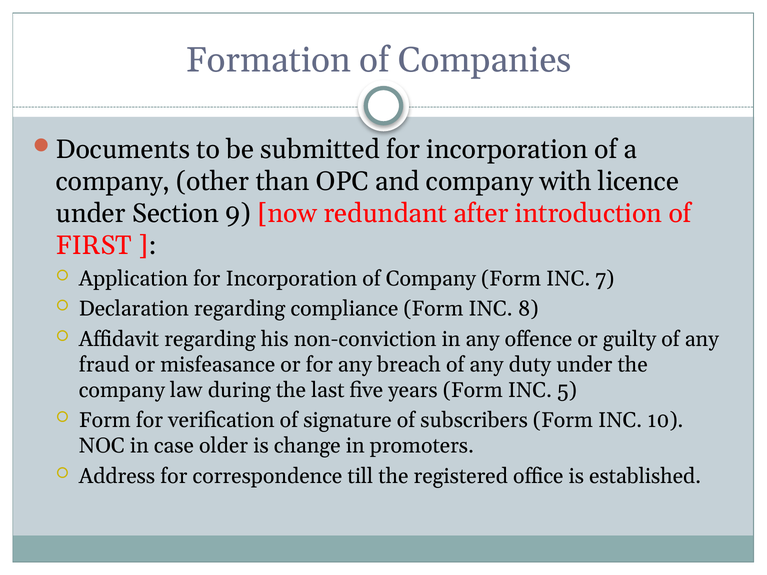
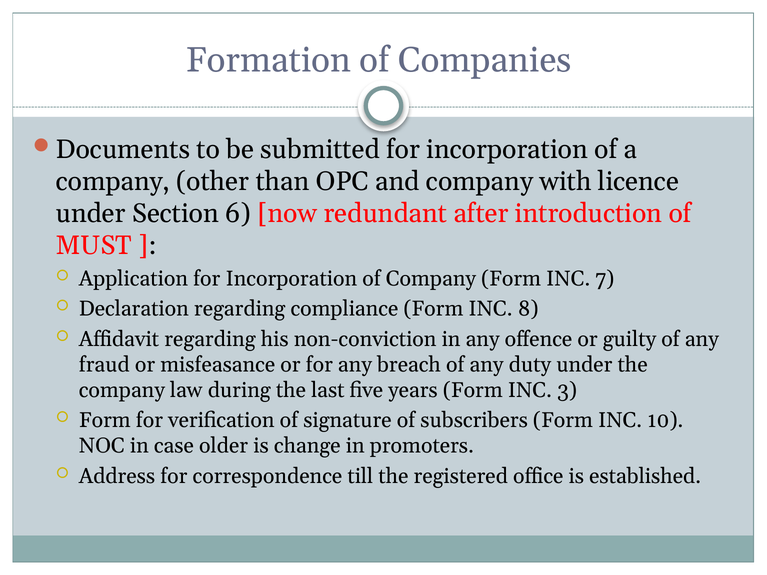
9: 9 -> 6 (238, 214)
FIRST: FIRST -> MUST (94, 246)
5: 5 -> 3 (567, 390)
